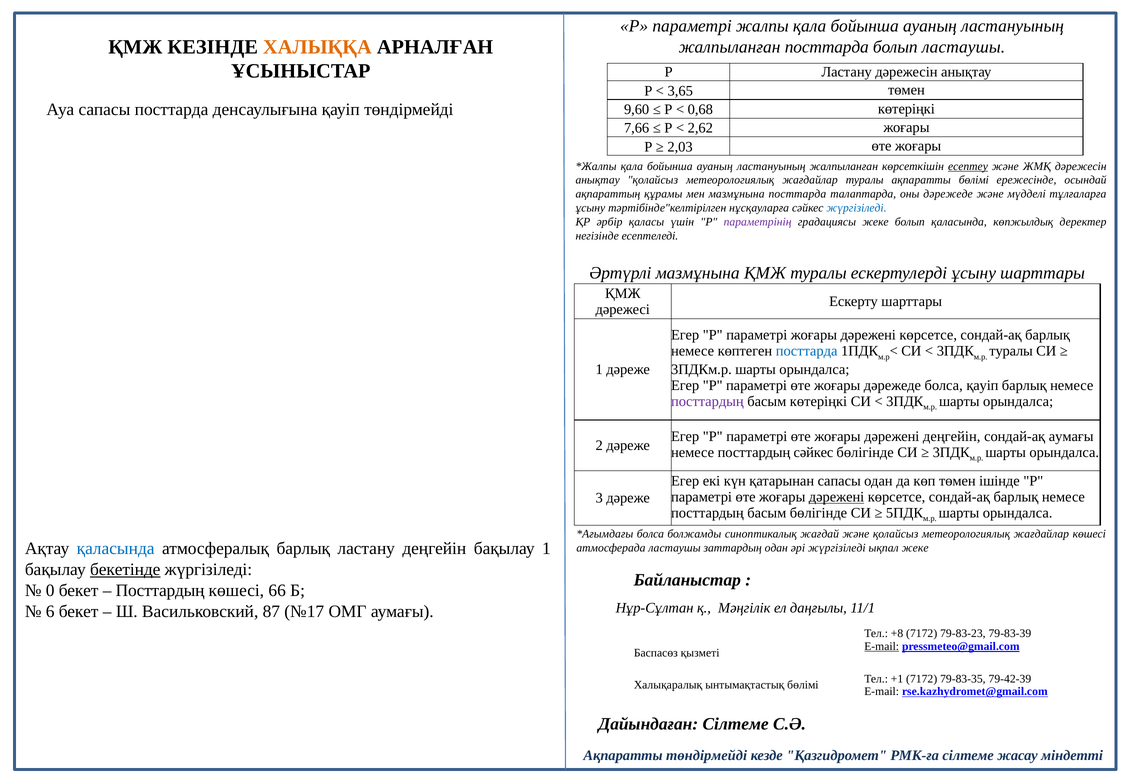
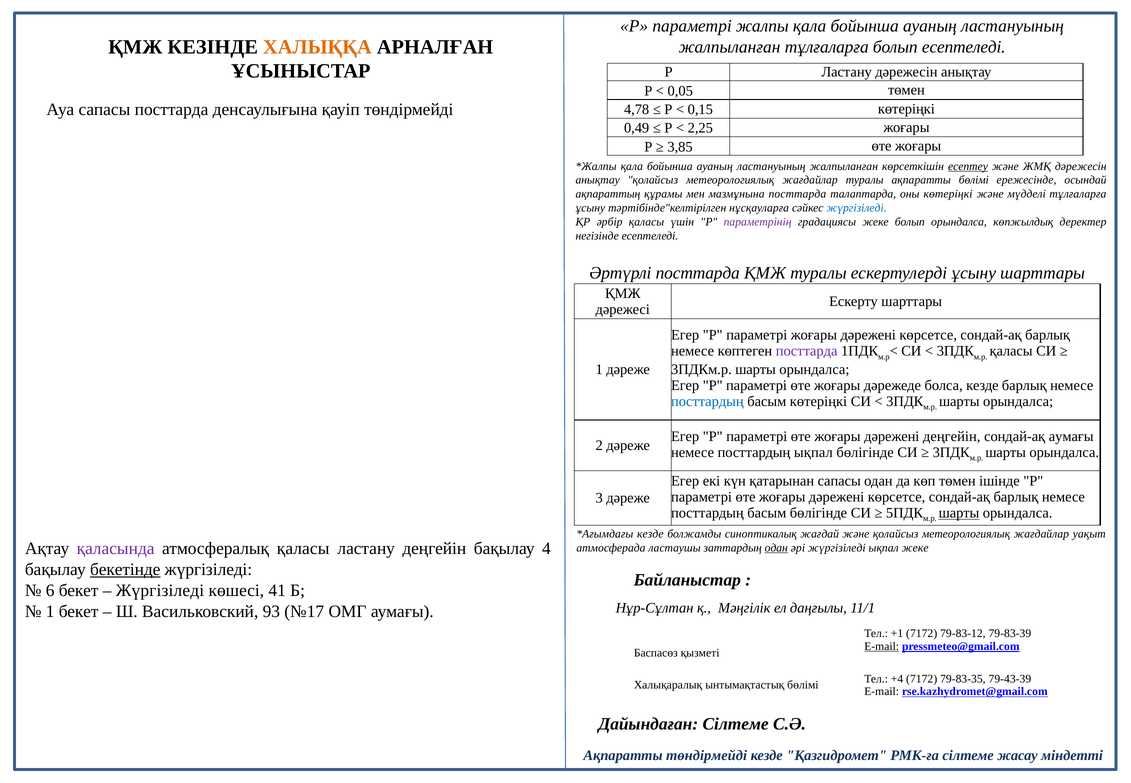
жалпыланған посттарда: посттарда -> тұлғаларға (827, 47)
болып ластаушы: ластаушы -> есептеледі (964, 47)
3,65: 3,65 -> 0,05 (680, 91)
9,60: 9,60 -> 4,78 (637, 109)
0,68: 0,68 -> 0,15 (700, 109)
7,66: 7,66 -> 0,49 (637, 128)
2,62: 2,62 -> 2,25 (700, 128)
2,03: 2,03 -> 3,85 (680, 147)
оны дәрежеде: дәрежеде -> көтеріңкі (948, 194)
болып қаласында: қаласында -> орындалса (959, 222)
Әртүрлі мазмұнына: мазмұнына -> посттарда (698, 273)
посттарда colour: blue -> purple (807, 351)
туралы: туралы -> қаласы (1011, 351)
болса қауіп: қауіп -> кезде (982, 385)
посттардың colour: purple -> blue (707, 401)
посттардың сәйкес: сәйкес -> ықпал (813, 452)
дәрежені underline: present -> none (837, 497)
шарты underline: none -> present (959, 513)
болса: болса -> кезде (650, 534)
жағдайлар көшесі: көшесі -> уақыт (1089, 534)
қаласында colour: blue -> purple (116, 549)
атмосфералық барлық: барлық -> қаласы (303, 549)
бақылау 1: 1 -> 4 (546, 549)
одан underline: none -> present (776, 548)
0: 0 -> 6 (50, 590)
Посттардың: Посттардың -> Жүргізіледі (160, 590)
66: 66 -> 41 (277, 590)
6: 6 -> 1 (50, 611)
87: 87 -> 93 (271, 611)
+8: +8 -> +1 (897, 634)
79-83-23: 79-83-23 -> 79-83-12 (963, 634)
+1: +1 -> +4 (897, 679)
79-42-39: 79-42-39 -> 79-43-39 (1010, 679)
